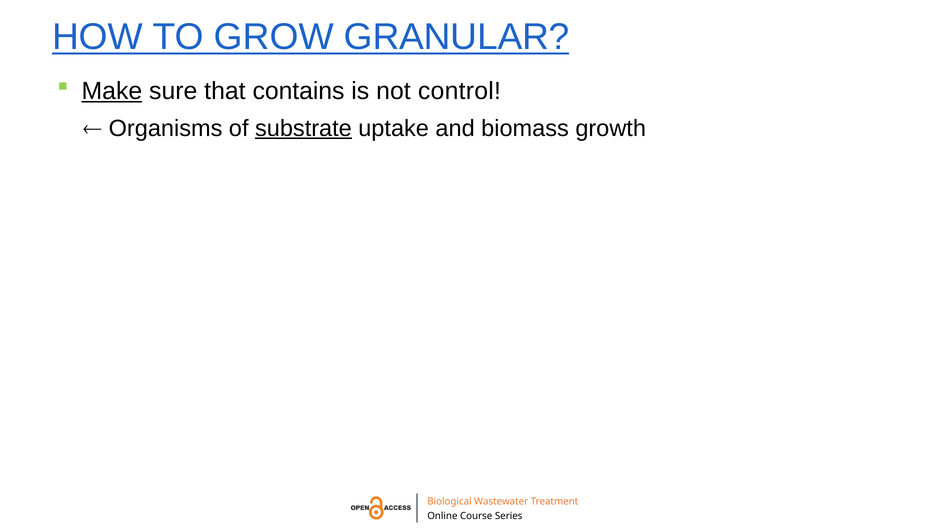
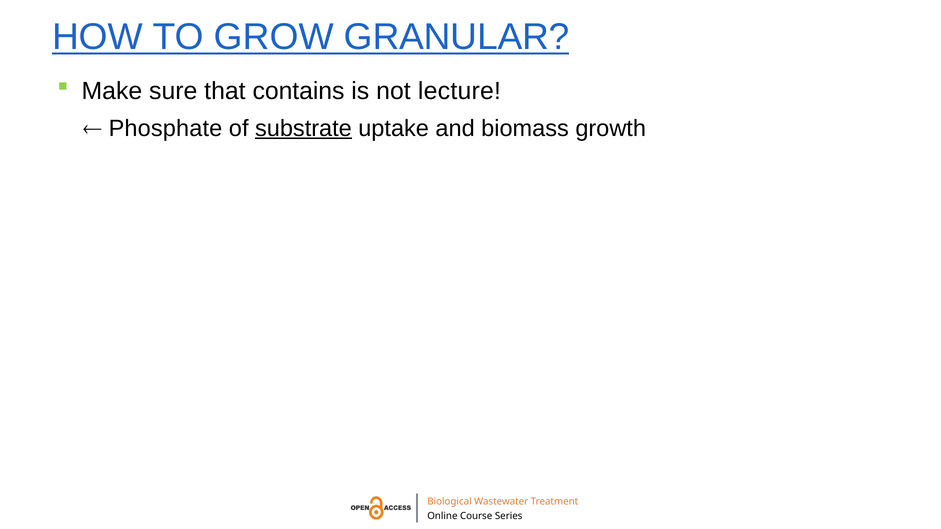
Make underline: present -> none (112, 91)
control: control -> lecture (459, 91)
Organisms: Organisms -> Phosphate (165, 128)
